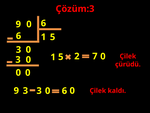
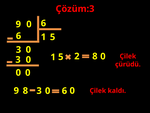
2 7: 7 -> 8 (95, 56)
9 3: 3 -> 8 (25, 90)
